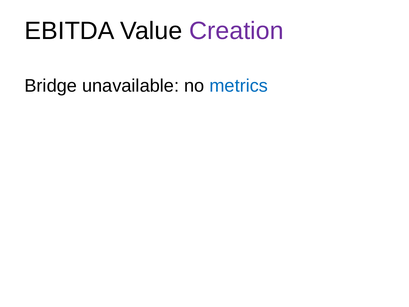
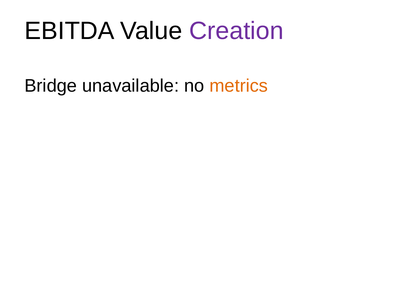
metrics colour: blue -> orange (239, 86)
